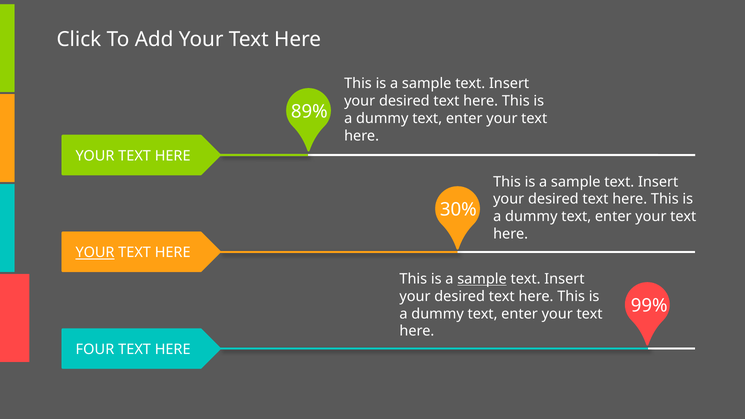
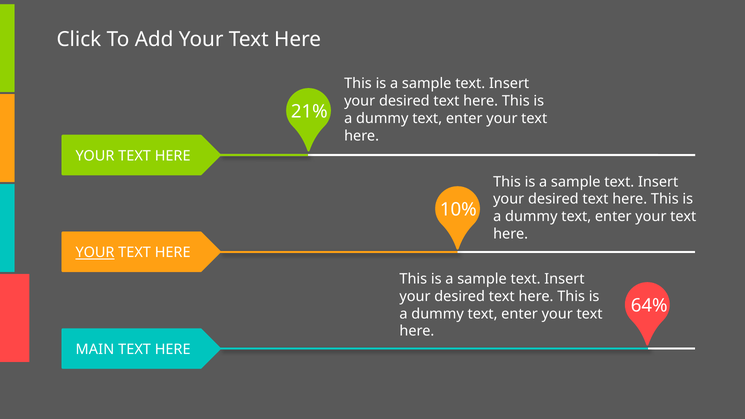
89%: 89% -> 21% (309, 112)
30%: 30% -> 10% (458, 210)
sample underline: present -> none (482, 279)
99%: 99% -> 64% (649, 306)
FOUR: FOUR -> MAIN (95, 350)
